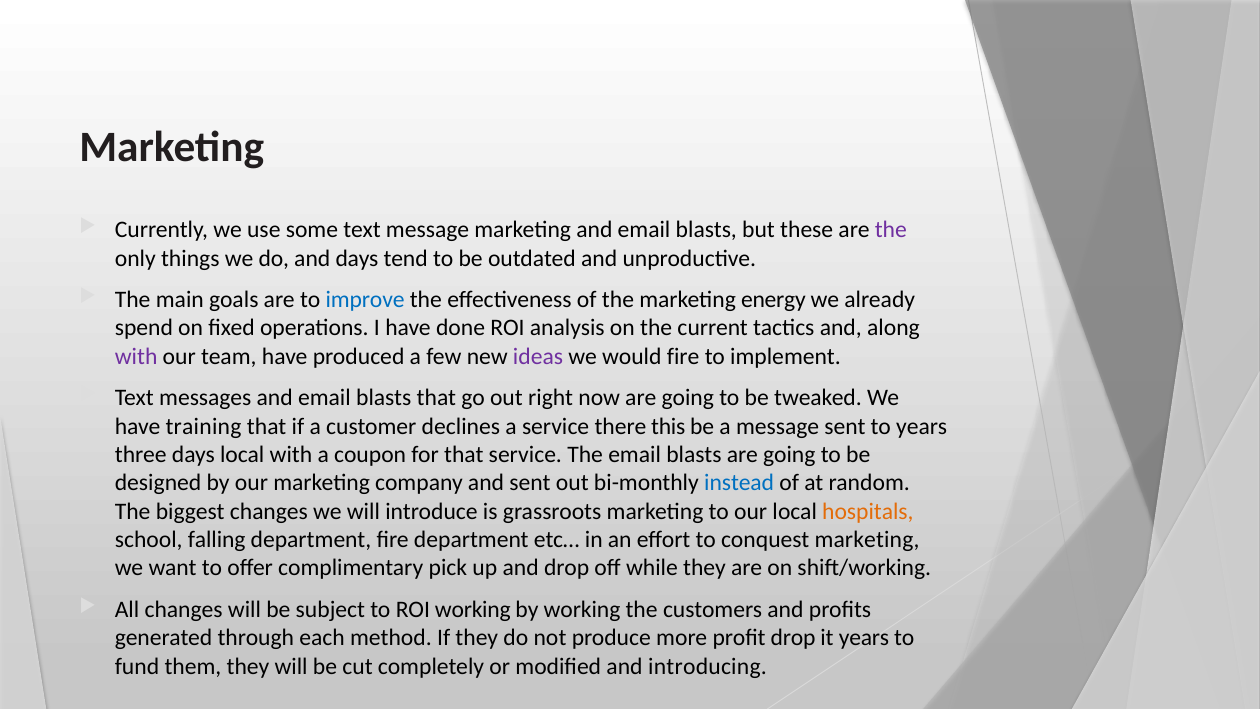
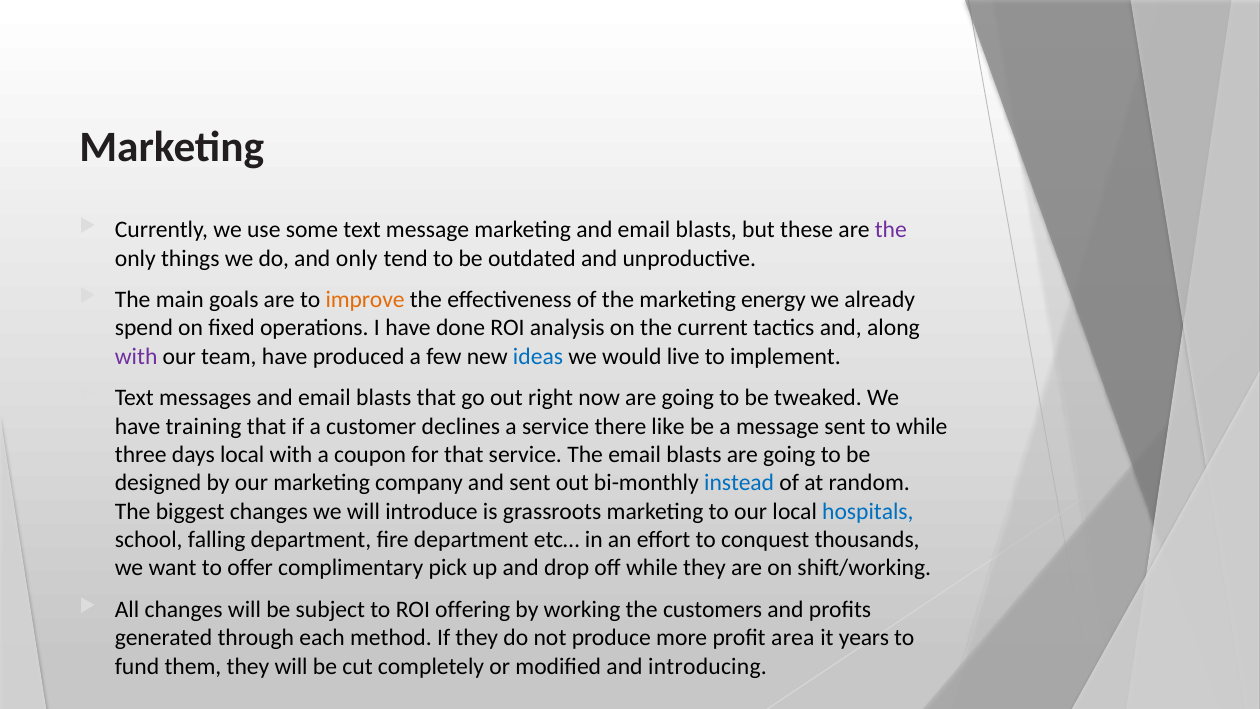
and days: days -> only (357, 258)
improve colour: blue -> orange (365, 300)
ideas colour: purple -> blue (538, 356)
would fire: fire -> live (683, 356)
this: this -> like (668, 426)
to years: years -> while (922, 426)
hospitals colour: orange -> blue (868, 511)
conquest marketing: marketing -> thousands (867, 540)
ROI working: working -> offering (473, 609)
profit drop: drop -> area (793, 638)
